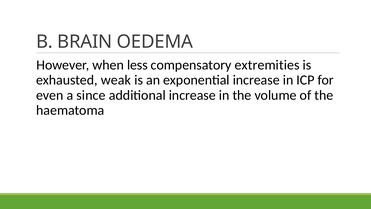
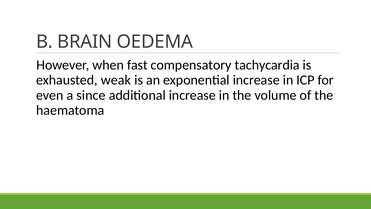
less: less -> fast (137, 65)
extremities: extremities -> tachycardia (267, 65)
